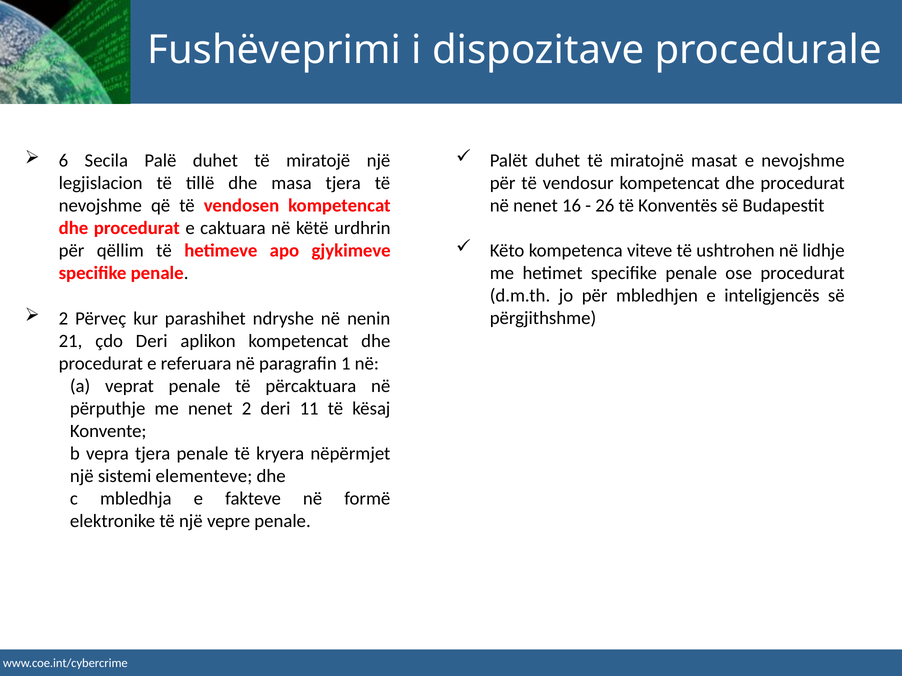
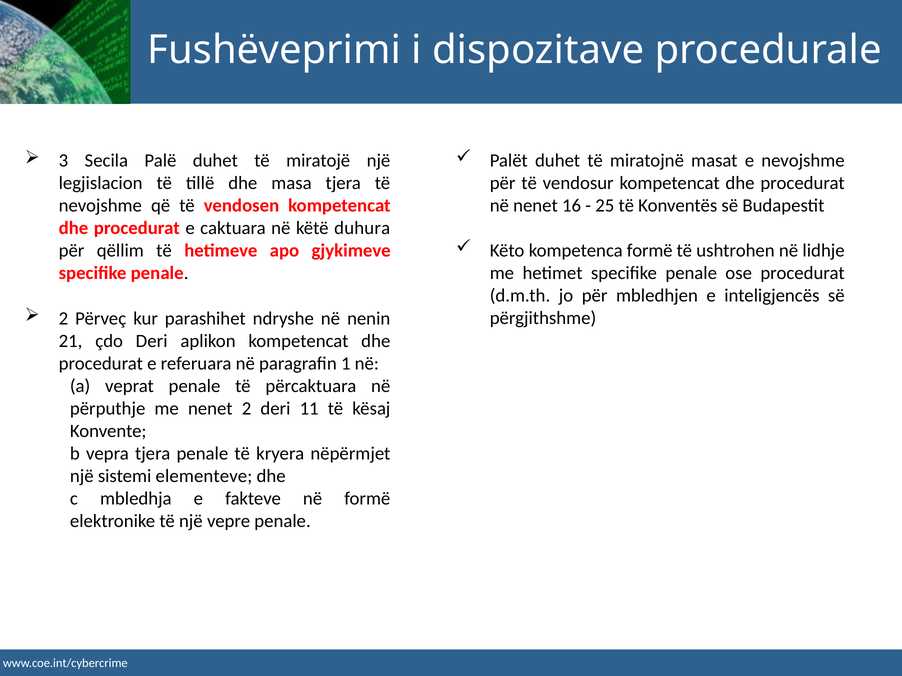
6: 6 -> 3 (63, 161)
26: 26 -> 25 (605, 206)
urdhrin: urdhrin -> duhura (362, 228)
kompetenca viteve: viteve -> formë (650, 251)
